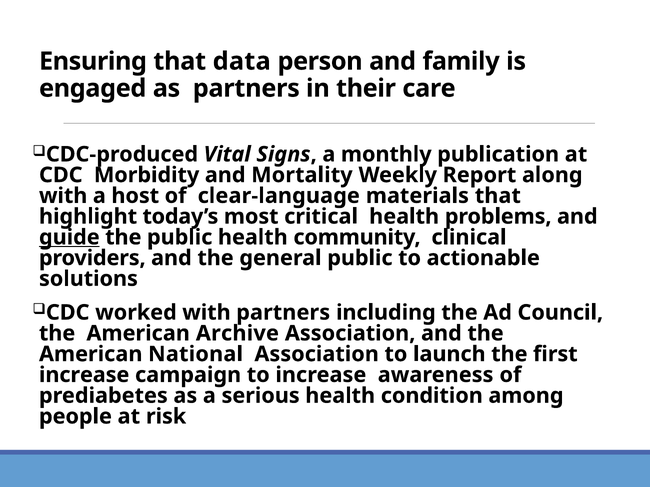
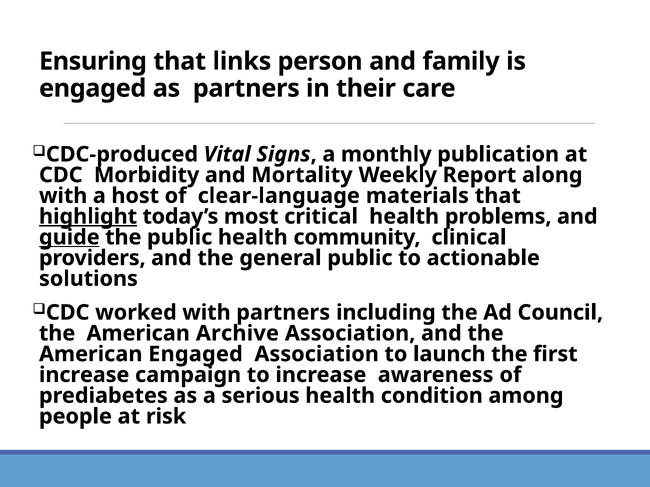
data: data -> links (242, 61)
highlight underline: none -> present (88, 217)
American National: National -> Engaged (196, 354)
